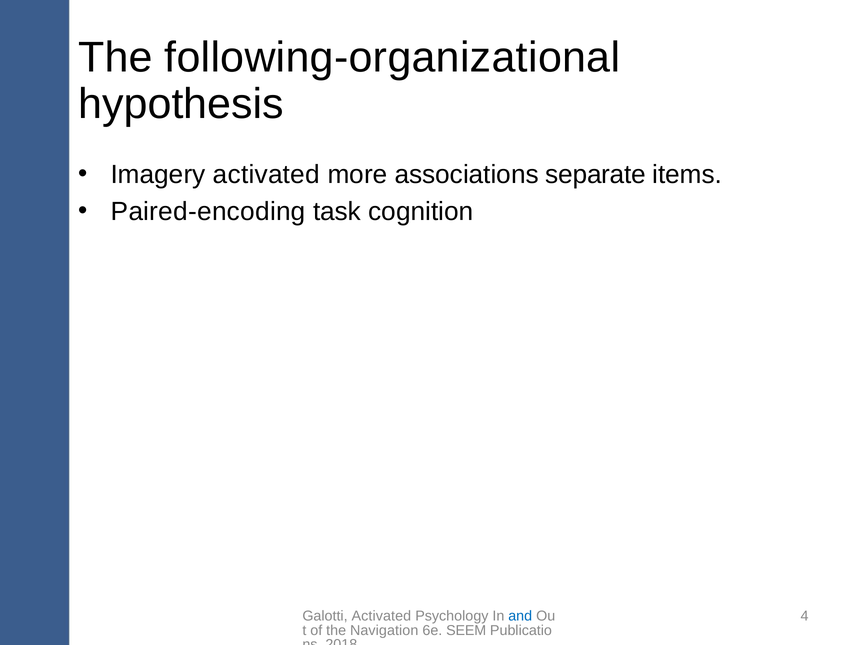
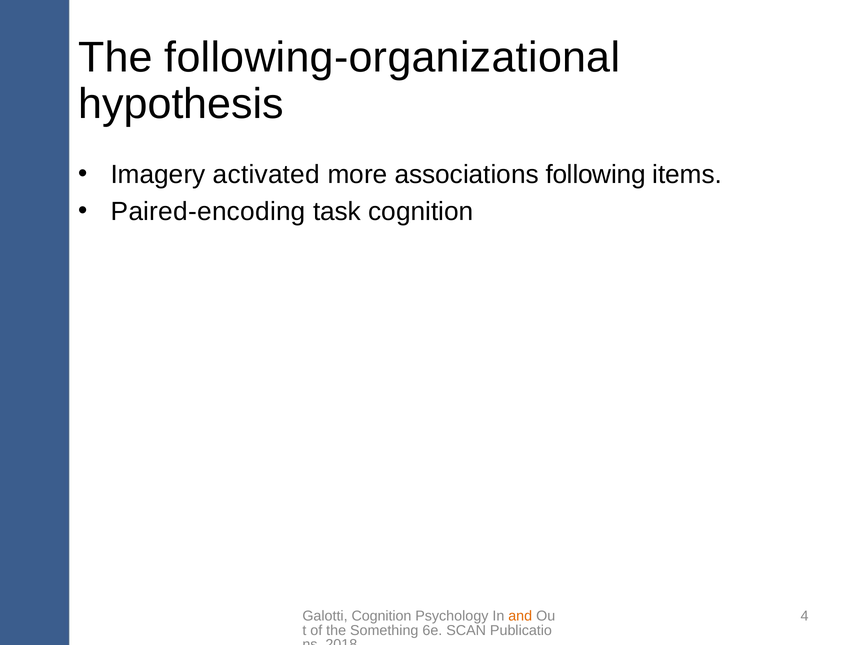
separate: separate -> following (596, 175)
Galotti Activated: Activated -> Cognition (381, 616)
and colour: blue -> orange (520, 616)
Navigation: Navigation -> Something (384, 630)
SEEM: SEEM -> SCAN (466, 630)
